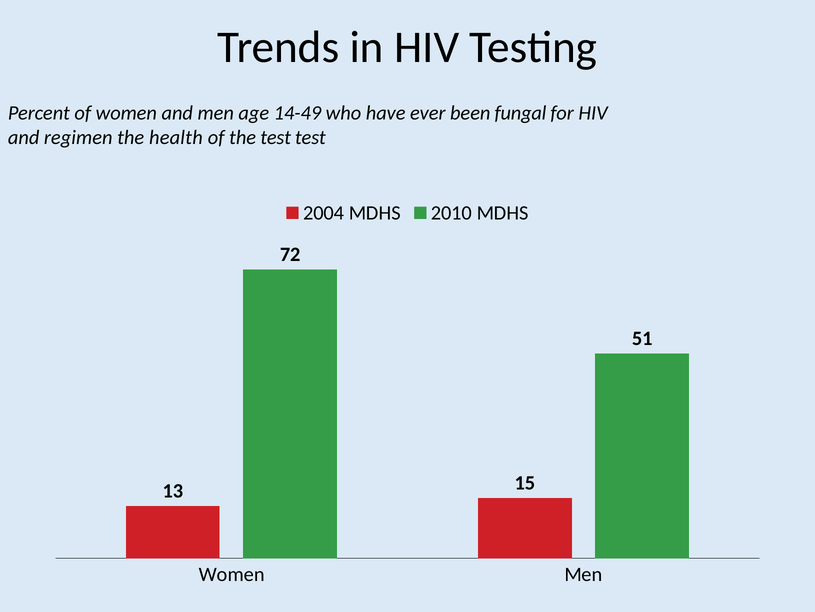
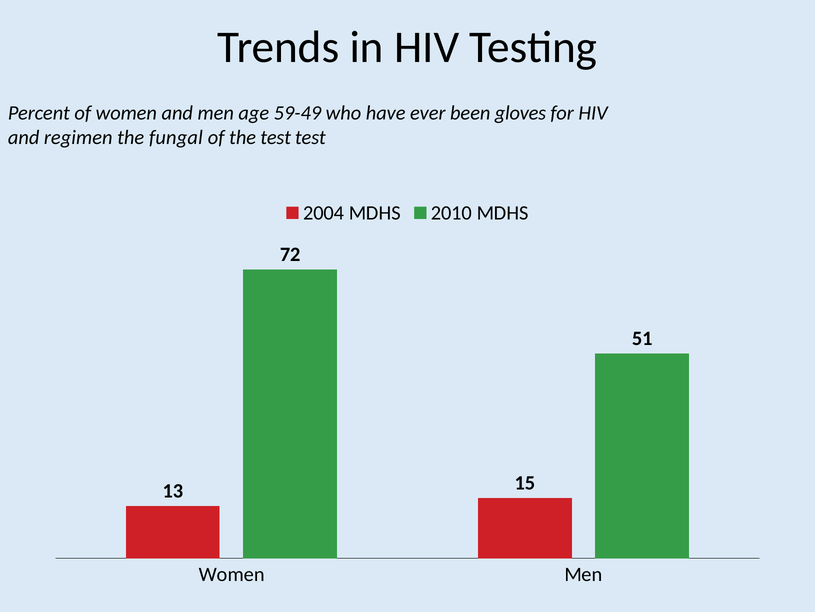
14-49: 14-49 -> 59-49 (297, 113)
fungal: fungal -> gloves (520, 113)
health: health -> fungal (176, 137)
